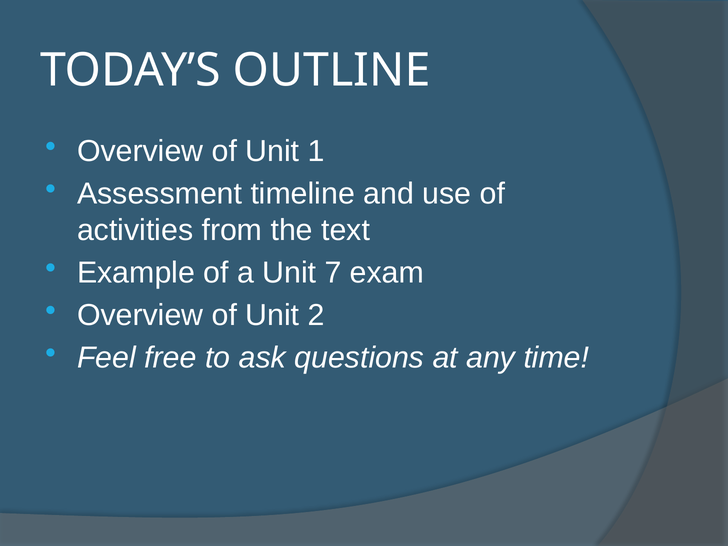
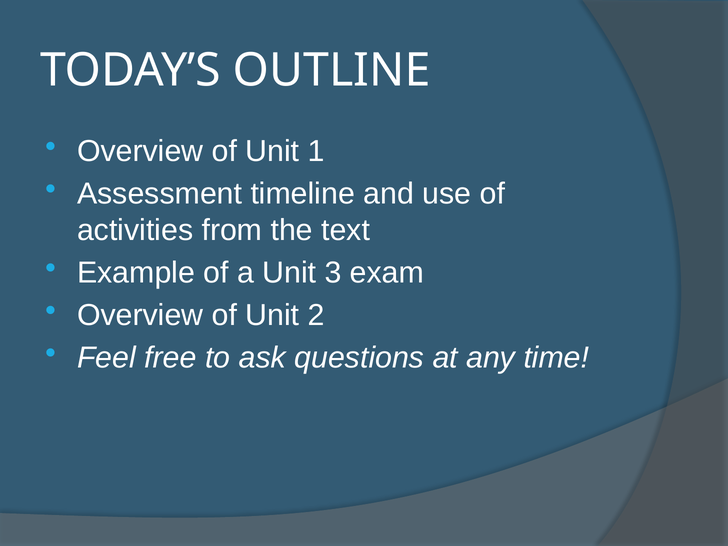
7: 7 -> 3 (333, 273)
